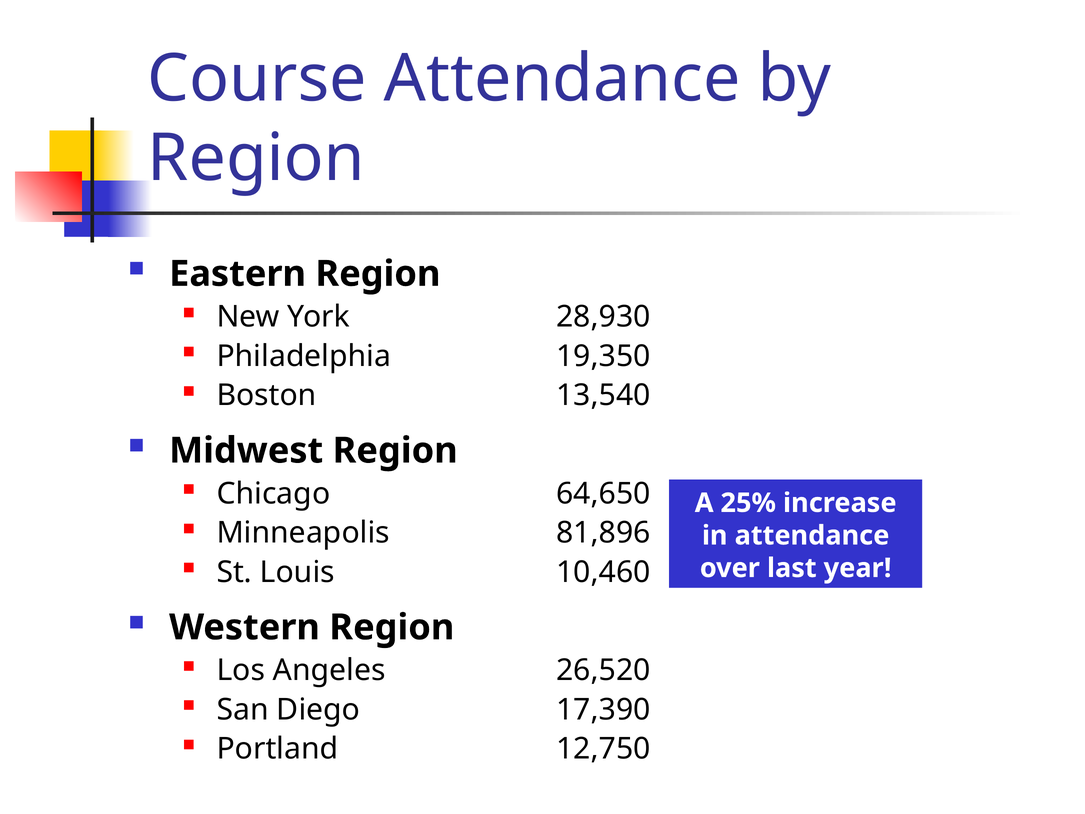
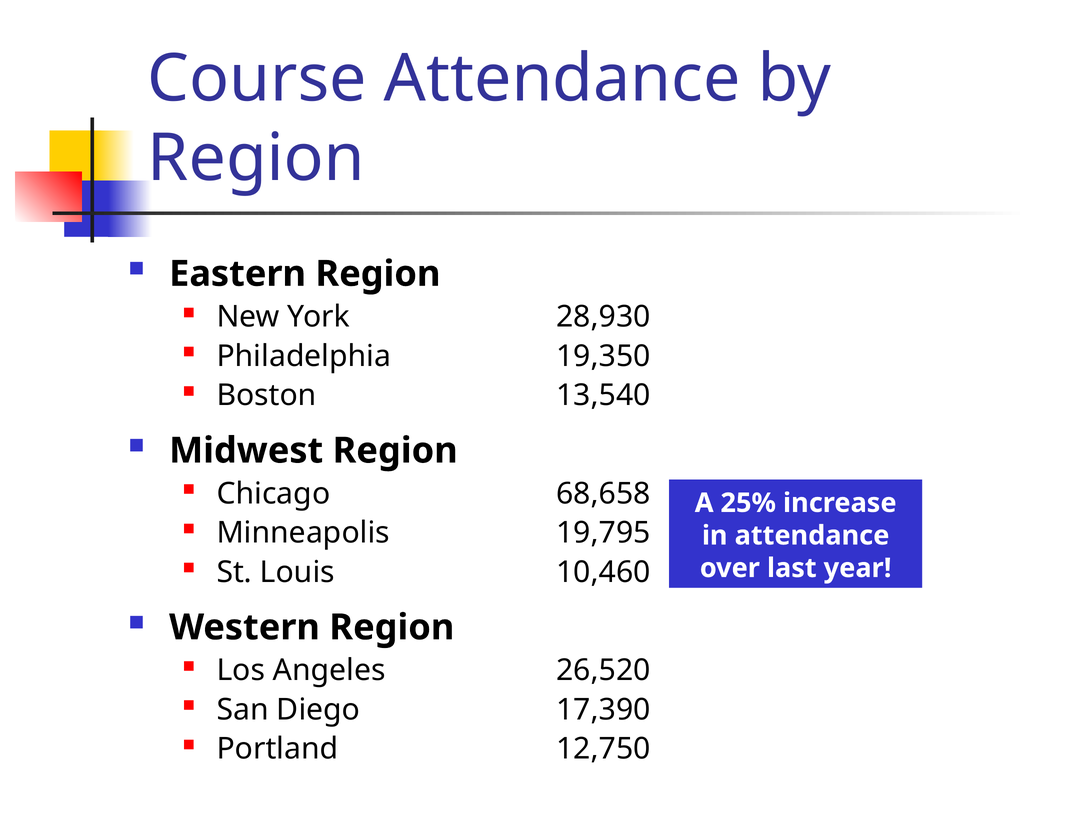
64,650: 64,650 -> 68,658 (603, 494)
81,896: 81,896 -> 19,795 (603, 533)
